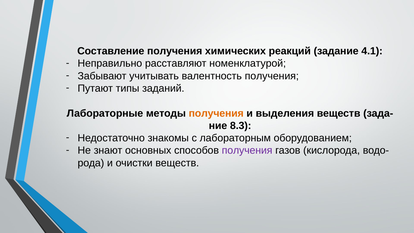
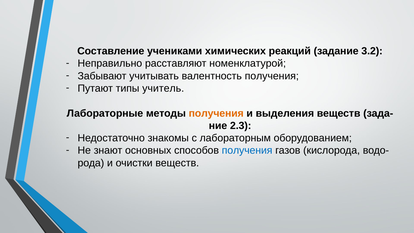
Составление получения: получения -> учениками (175, 51)
4.1: 4.1 -> 3.2 (372, 51)
заданий: заданий -> учитель (163, 88)
8.3: 8.3 -> 2.3 (241, 126)
получения colour: purple -> blue (247, 150)
